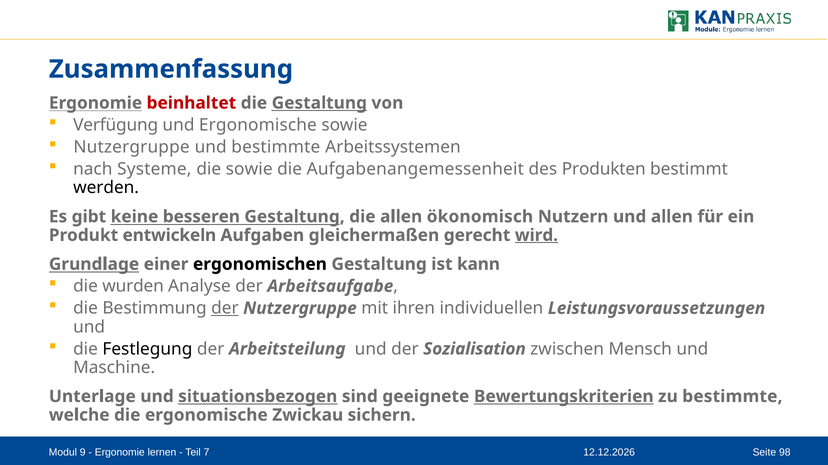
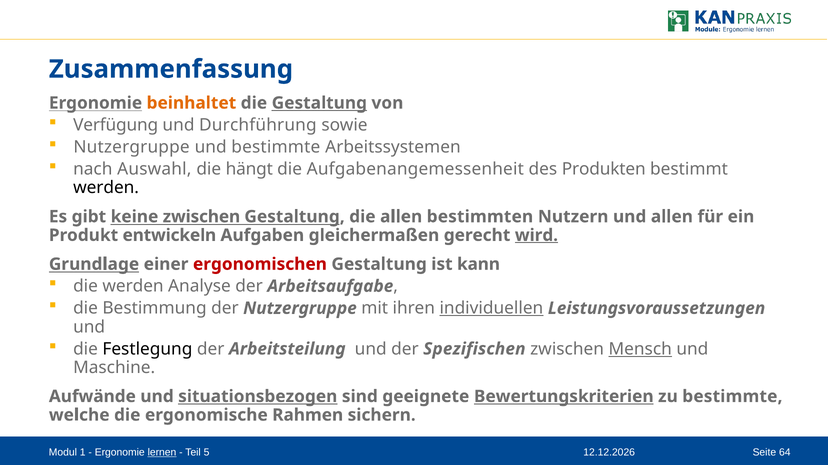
beinhaltet colour: red -> orange (191, 103)
und Ergonomische: Ergonomische -> Durchführung (258, 125)
Systeme: Systeme -> Auswahl (154, 169)
die sowie: sowie -> hängt (249, 169)
keine besseren: besseren -> zwischen (201, 217)
ökonomisch: ökonomisch -> bestimmten (480, 217)
ergonomischen colour: black -> red (260, 265)
die wurden: wurden -> werden (133, 287)
der underline: present -> none (225, 309)
individuellen underline: none -> present (491, 309)
Sozialisation: Sozialisation -> Spezifischen (474, 349)
Mensch underline: none -> present (640, 349)
Unterlage: Unterlage -> Aufwände (92, 397)
Zwickau: Zwickau -> Rahmen (308, 416)
9: 9 -> 1 (83, 453)
lernen underline: none -> present (162, 453)
7: 7 -> 5 (207, 453)
98: 98 -> 64 (785, 453)
